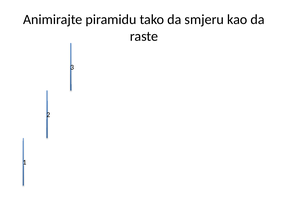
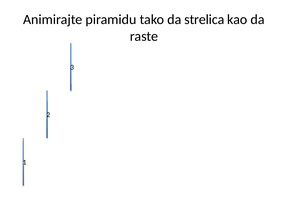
smjeru: smjeru -> strelica (204, 19)
